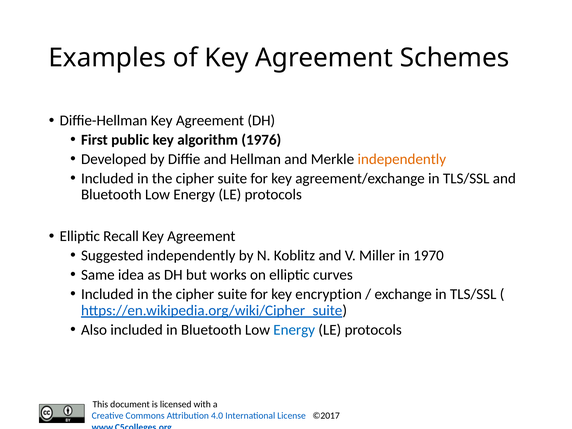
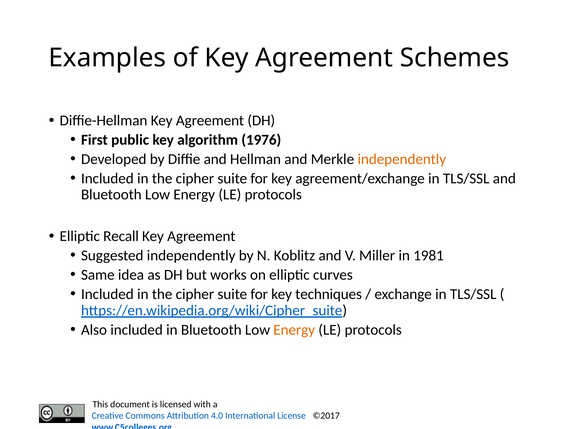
1970: 1970 -> 1981 (429, 255)
encryption: encryption -> techniques (329, 294)
Energy colour: blue -> orange (294, 330)
